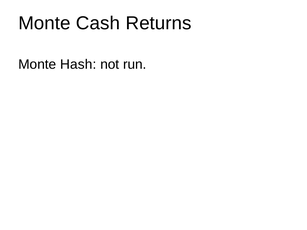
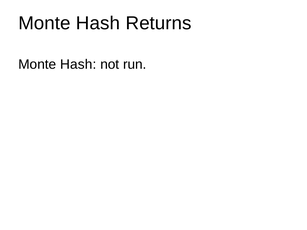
Cash: Cash -> Hash (98, 23)
